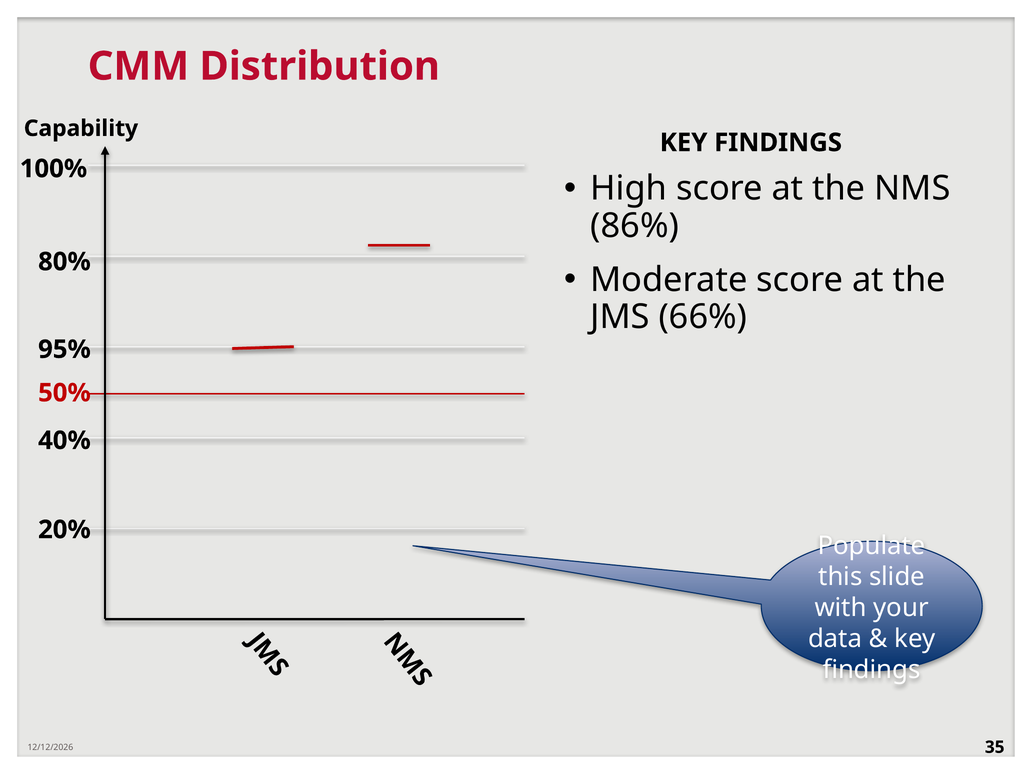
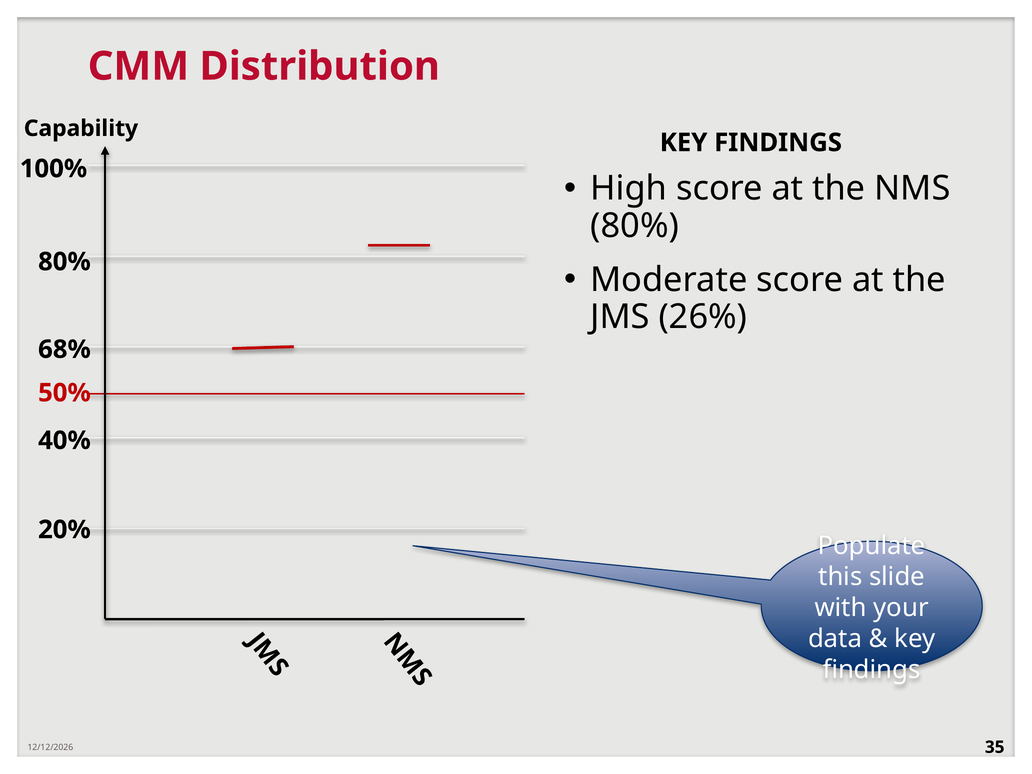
86%: 86% -> 80% (635, 226)
66%: 66% -> 26% (703, 317)
95%: 95% -> 68% (64, 349)
